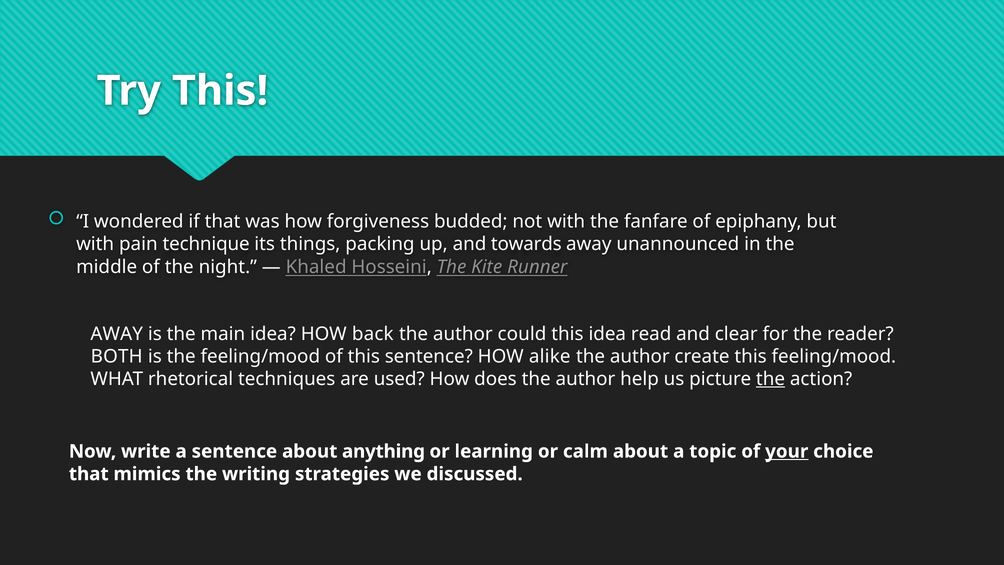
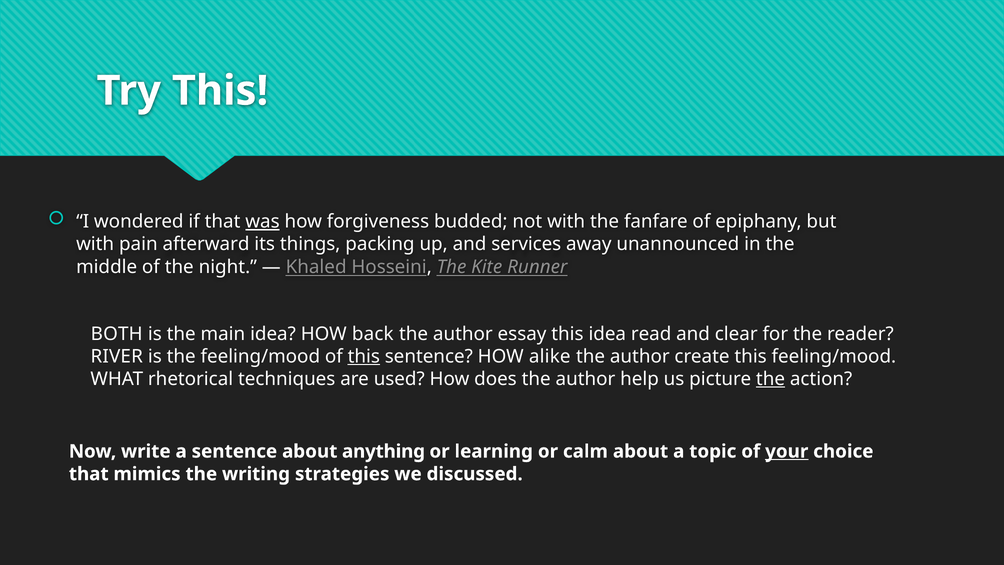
was underline: none -> present (262, 222)
technique: technique -> afterward (206, 244)
towards: towards -> services (526, 244)
AWAY: AWAY -> BOTH (117, 334)
could: could -> essay (522, 334)
BOTH: BOTH -> RIVER (117, 356)
this underline: none -> present (364, 356)
